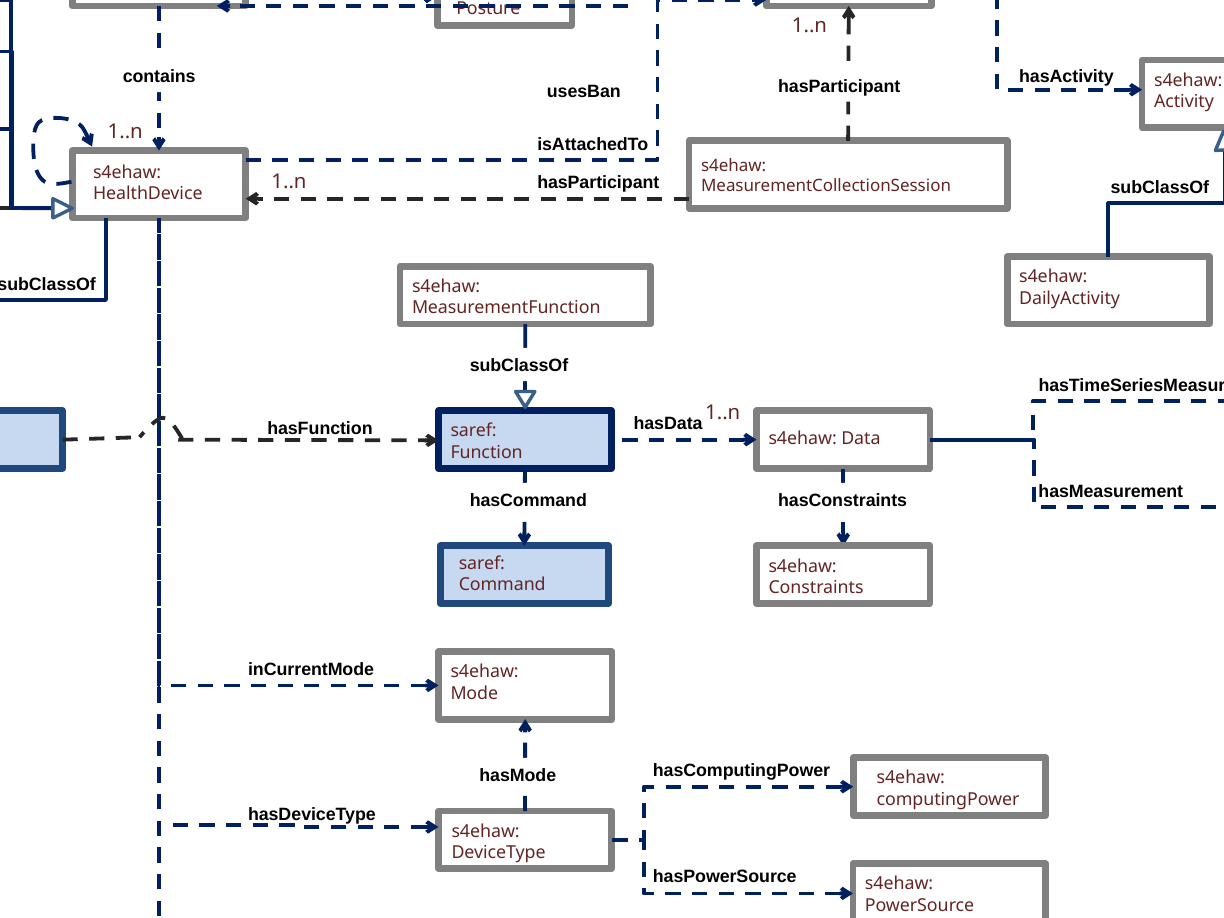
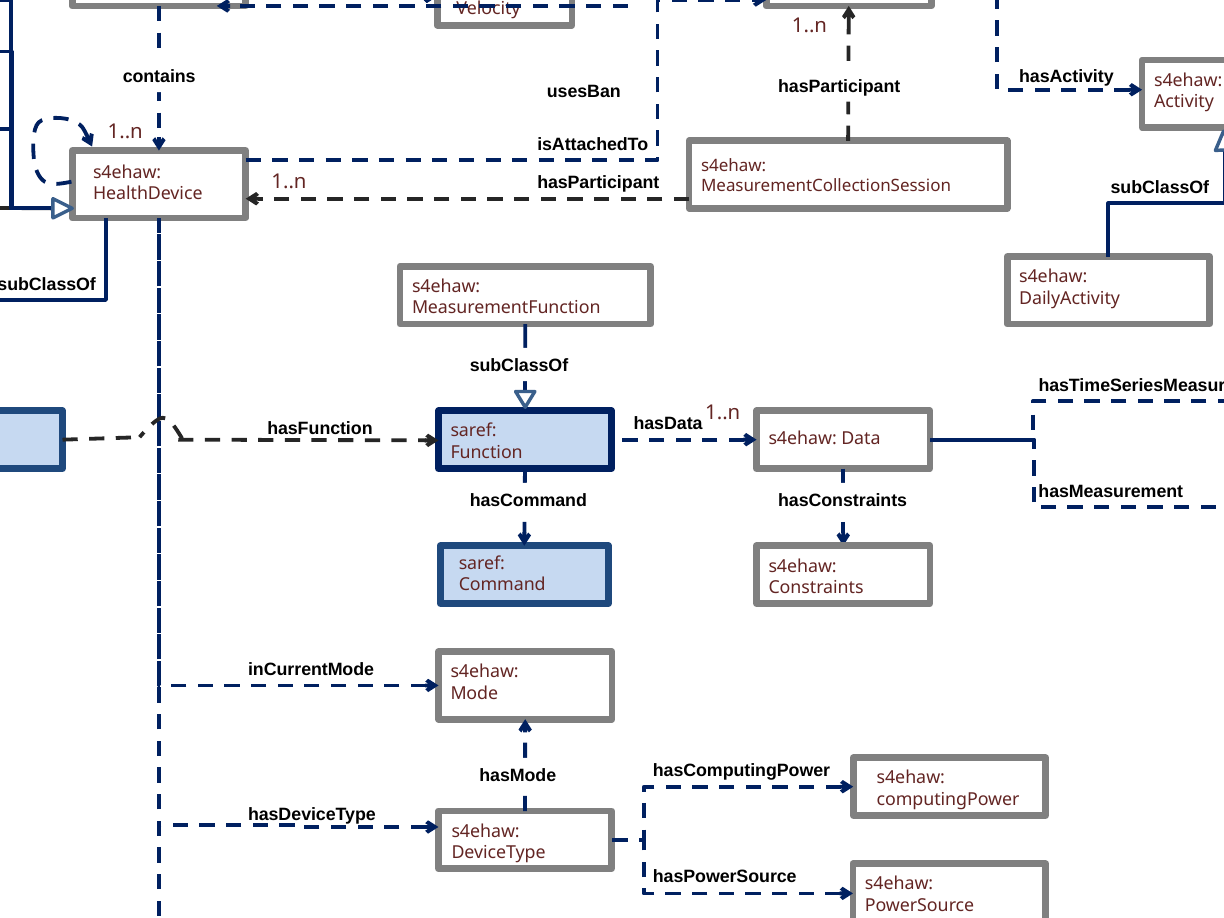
Posture: Posture -> Velocity (488, 9)
